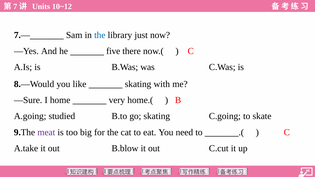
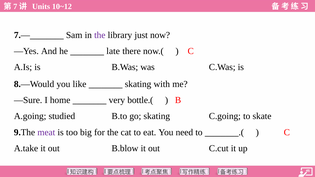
the colour: blue -> purple (100, 35)
five: five -> late (113, 51)
home.(: home.( -> bottle.( (140, 100)
